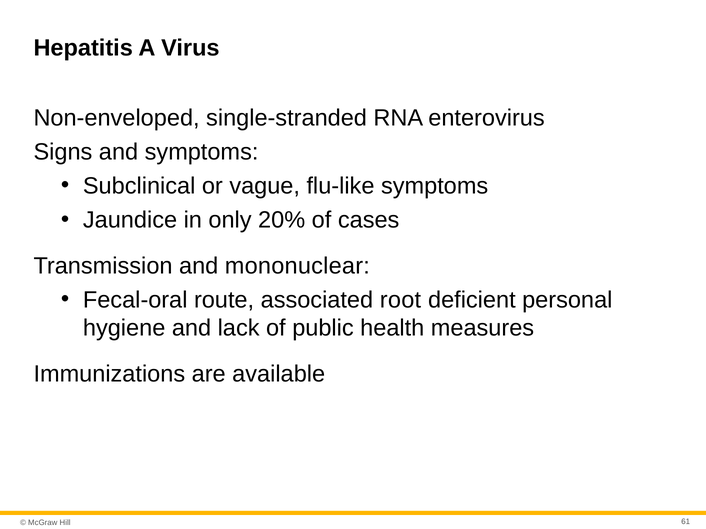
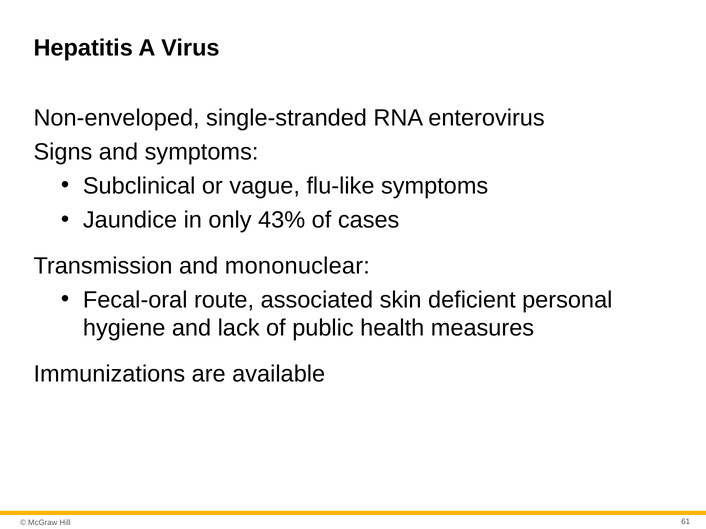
20%: 20% -> 43% (282, 220)
root: root -> skin (401, 300)
